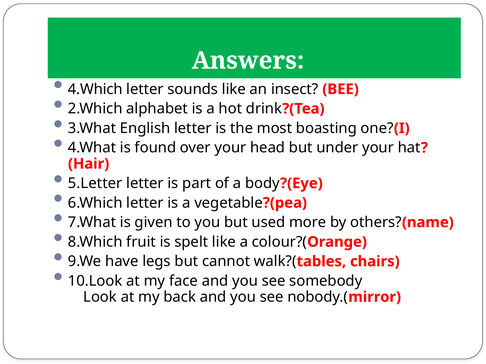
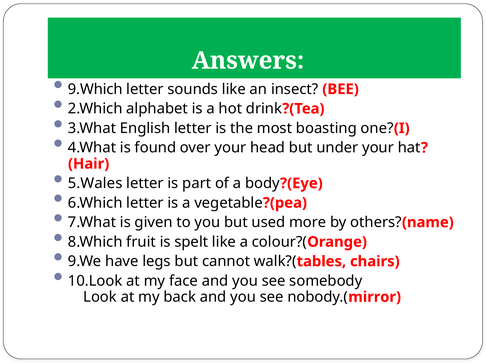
4.Which: 4.Which -> 9.Which (95, 89)
5.Letter: 5.Letter -> 5.Wales (95, 184)
